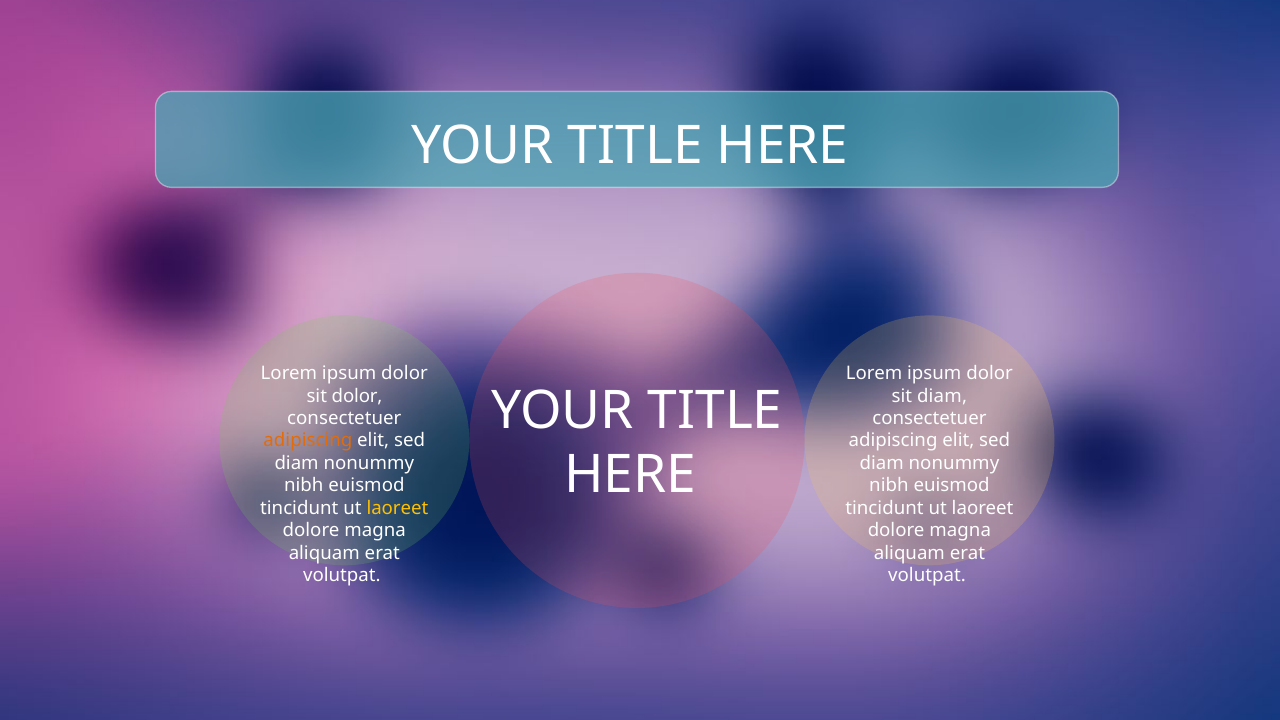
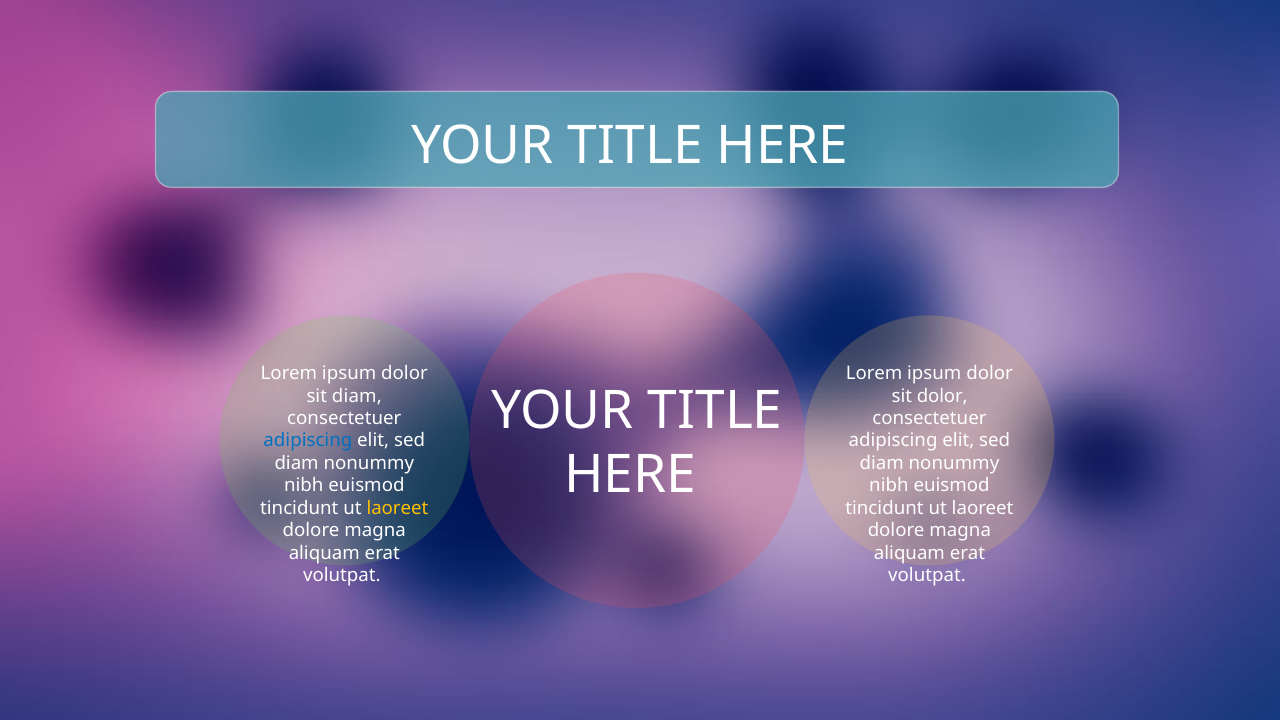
sit dolor: dolor -> diam (357, 396)
sit diam: diam -> dolor (942, 396)
adipiscing colour: orange -> blue (308, 441)
